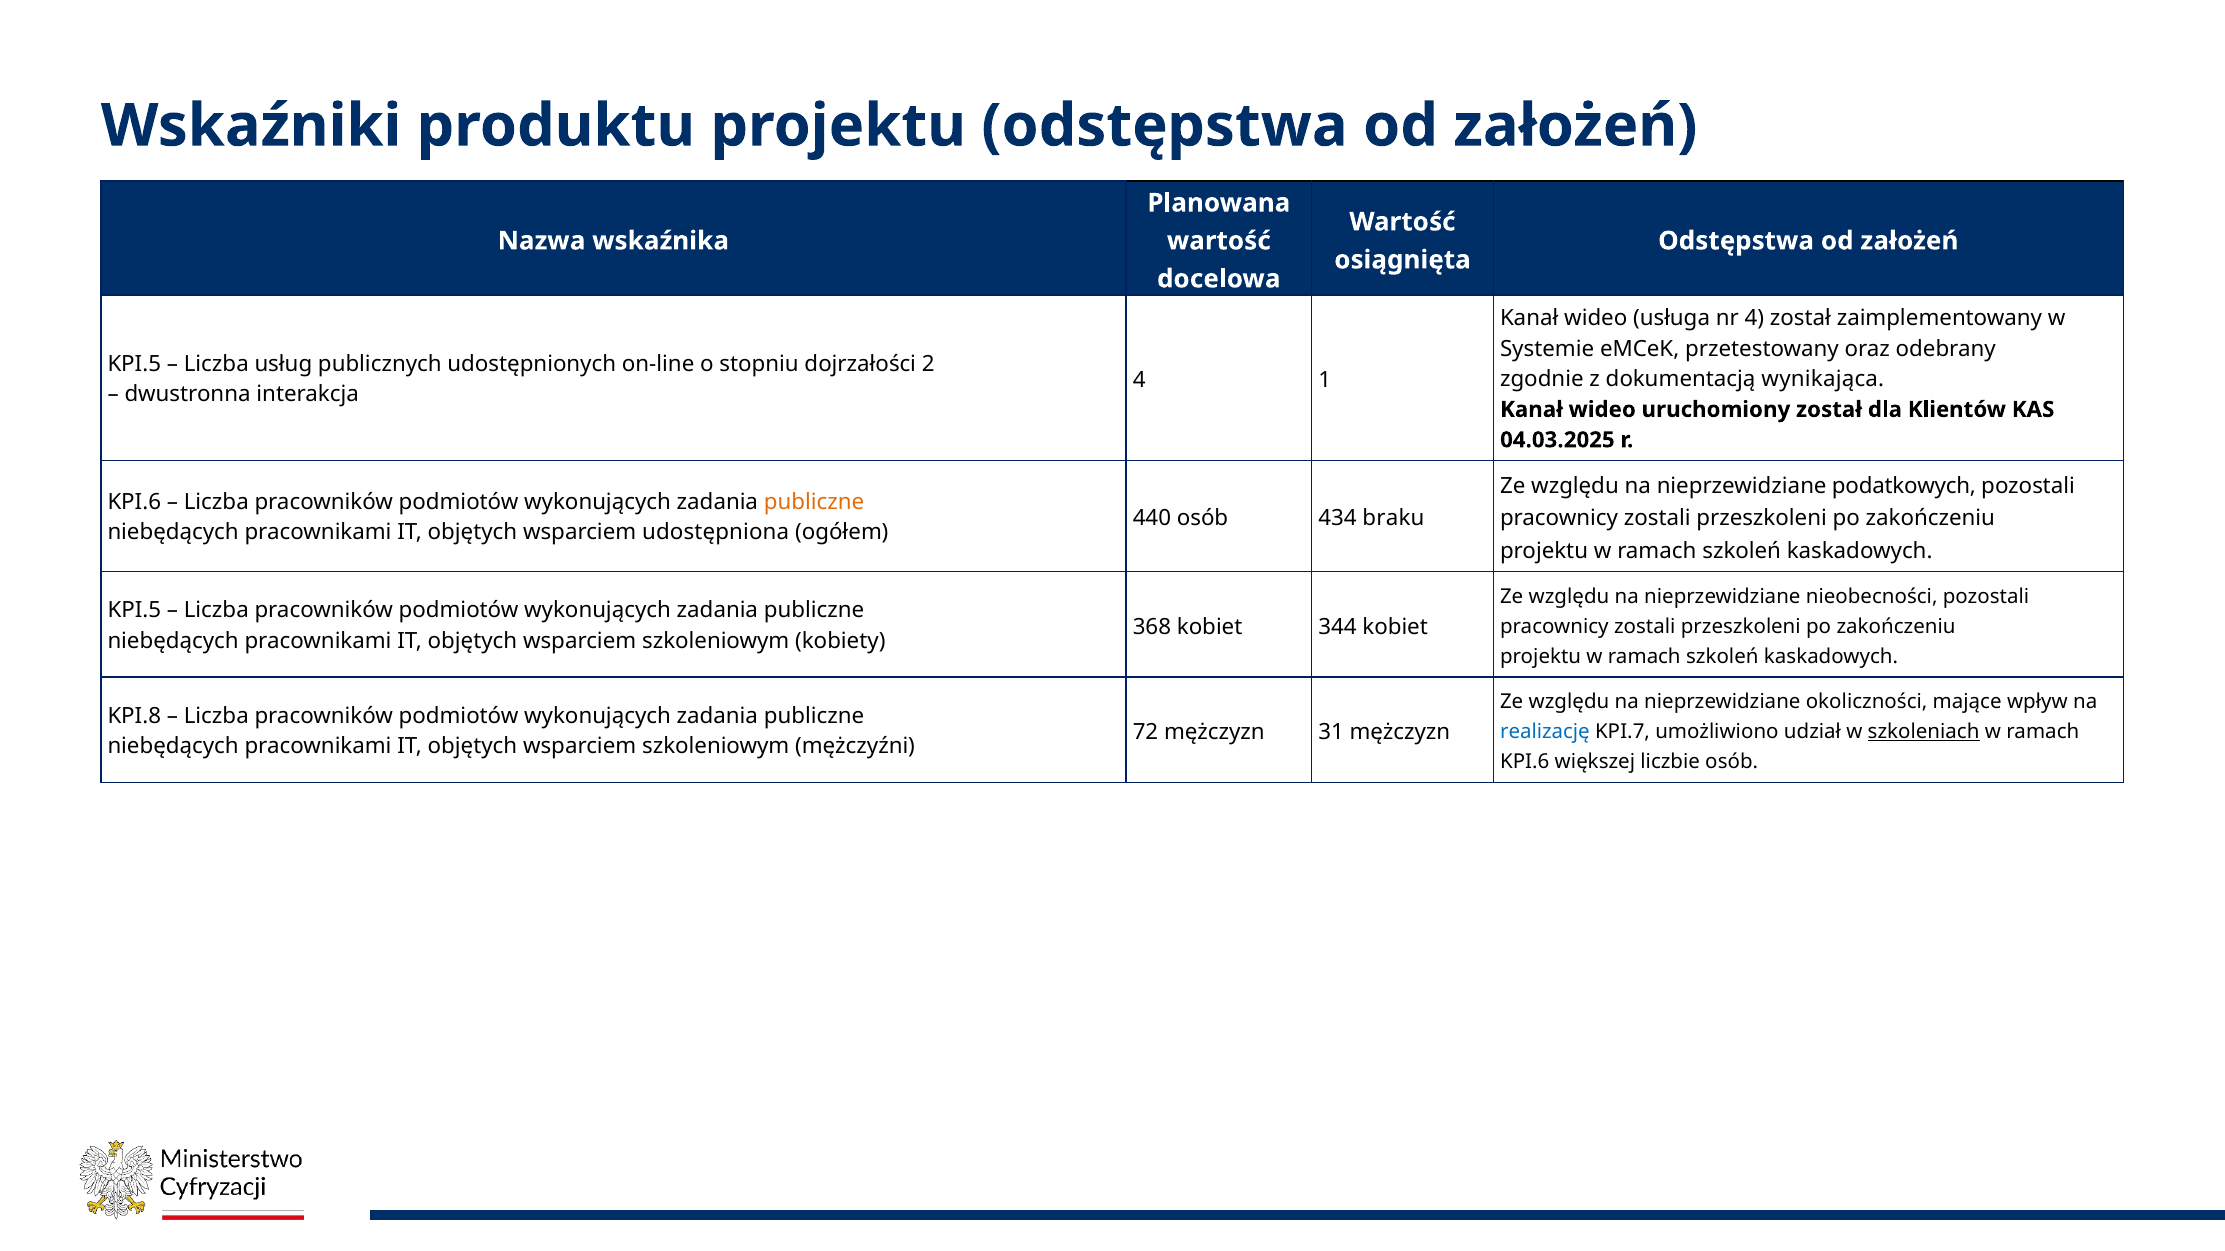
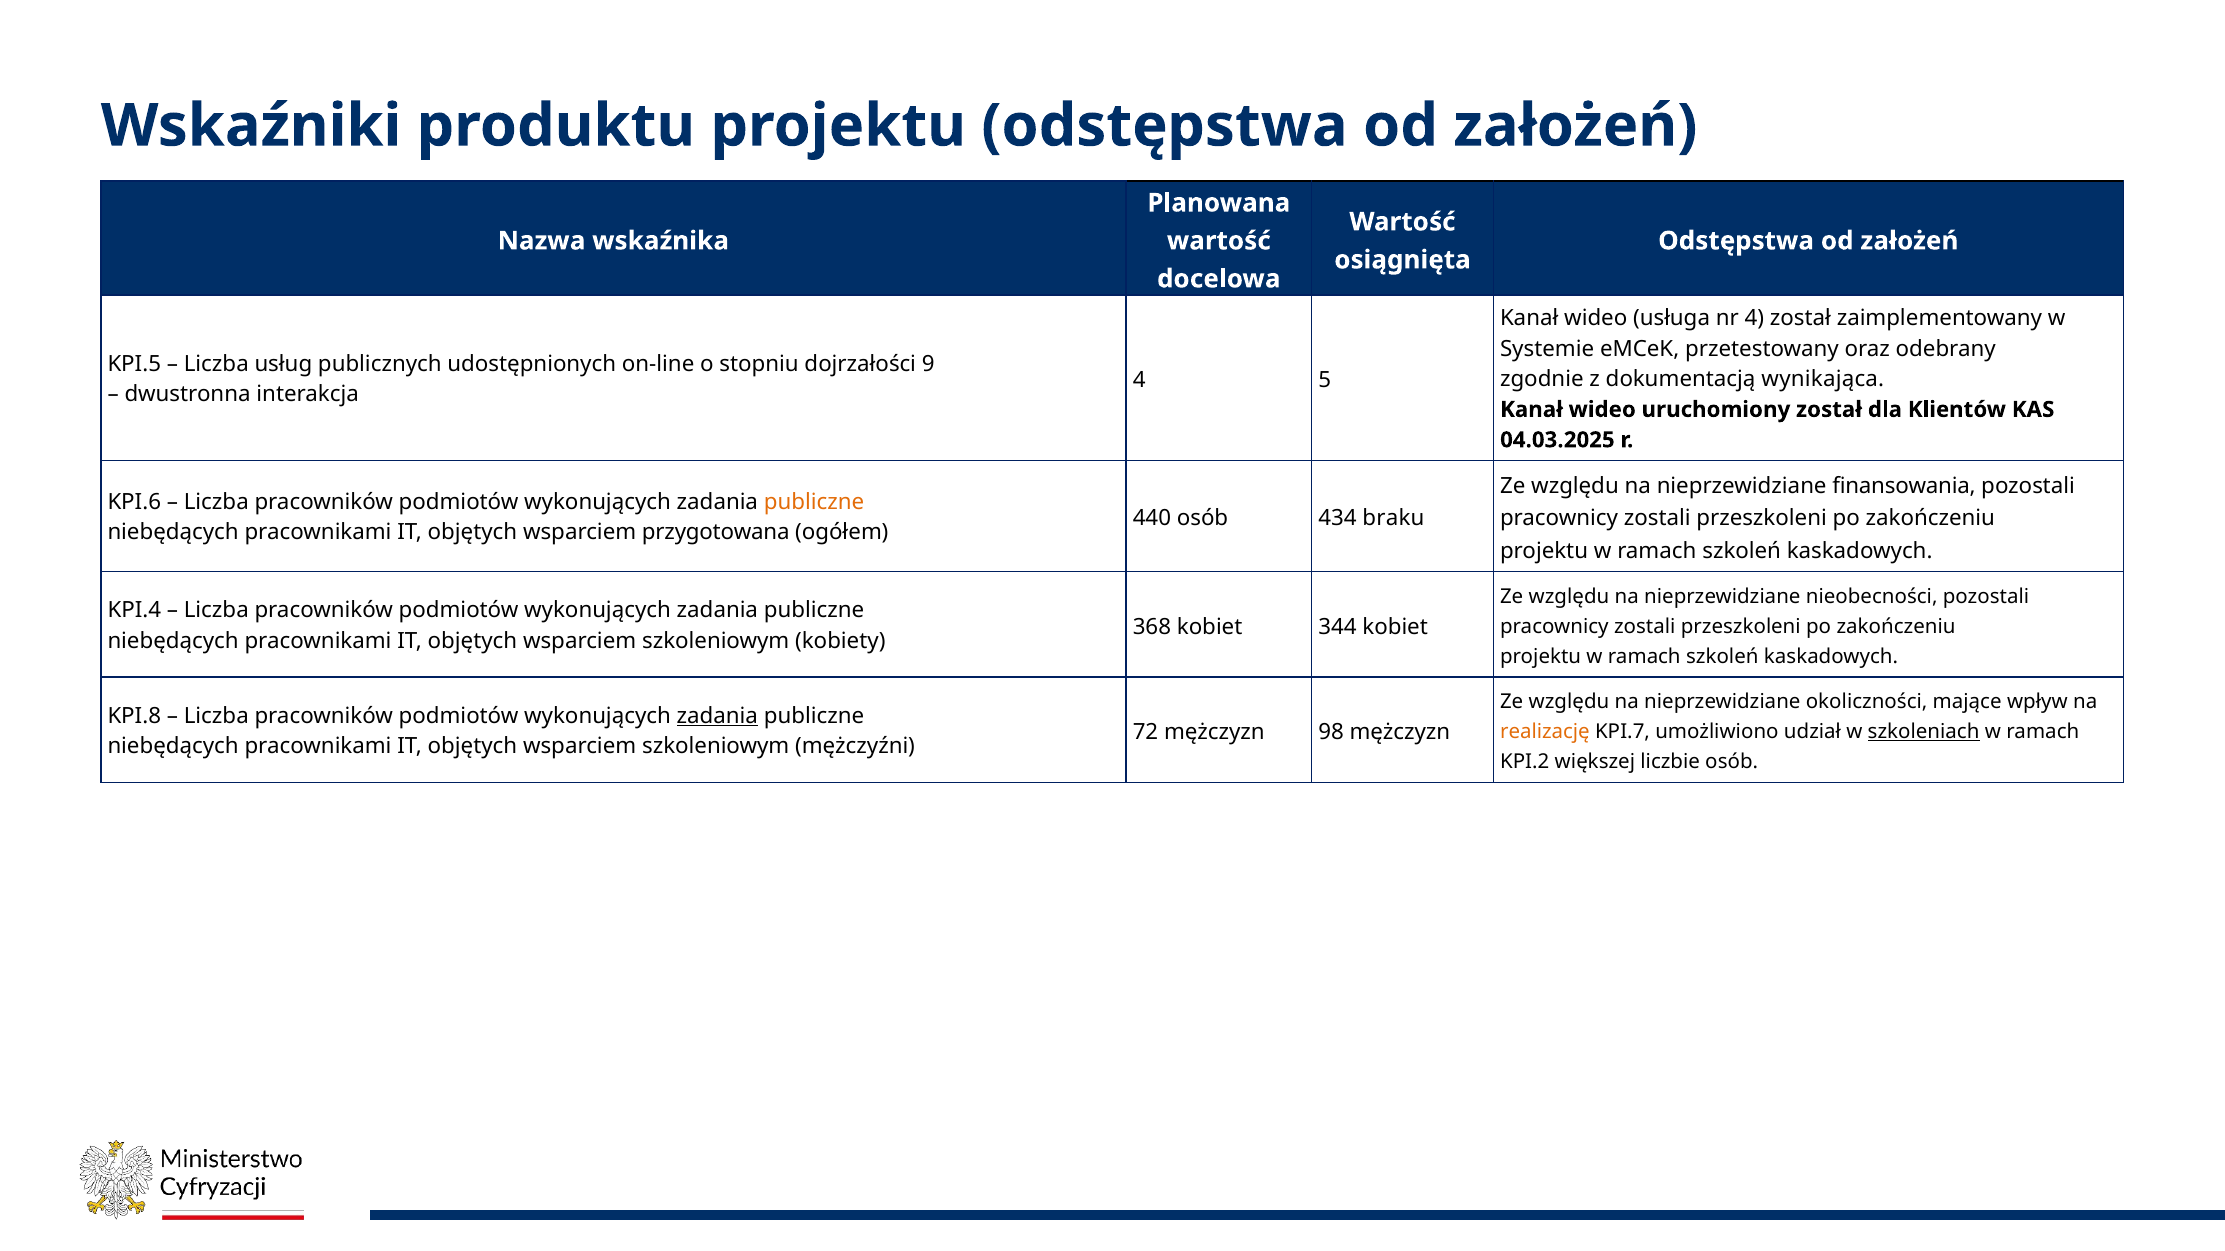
2: 2 -> 9 (928, 364)
1: 1 -> 5 (1325, 380)
podatkowych: podatkowych -> finansowania (1904, 486)
udostępniona: udostępniona -> przygotowana (716, 533)
KPI.5: KPI.5 -> KPI.4 (134, 611)
zadania underline: none -> present (717, 716)
31: 31 -> 98 (1331, 733)
realizację colour: blue -> orange (1545, 732)
KPI.6: KPI.6 -> KPI.2 (1525, 762)
